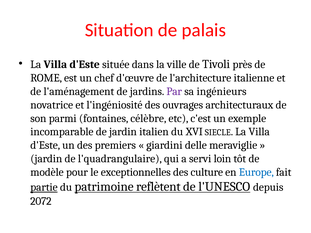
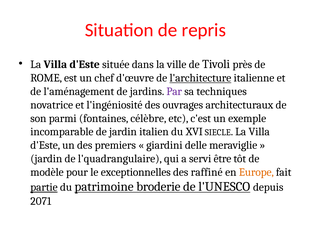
palais: palais -> repris (204, 30)
l'architecture underline: none -> present (200, 78)
ingénieurs: ingénieurs -> techniques (222, 91)
loin: loin -> être (222, 159)
culture: culture -> raffiné (207, 172)
Europe colour: blue -> orange (256, 172)
reflètent: reflètent -> broderie (158, 187)
2072: 2072 -> 2071 (41, 201)
